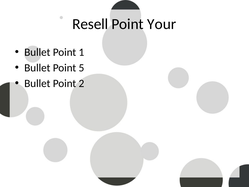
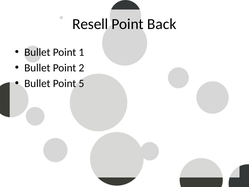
Your: Your -> Back (162, 24)
5: 5 -> 2 (81, 68)
2: 2 -> 5 (81, 83)
